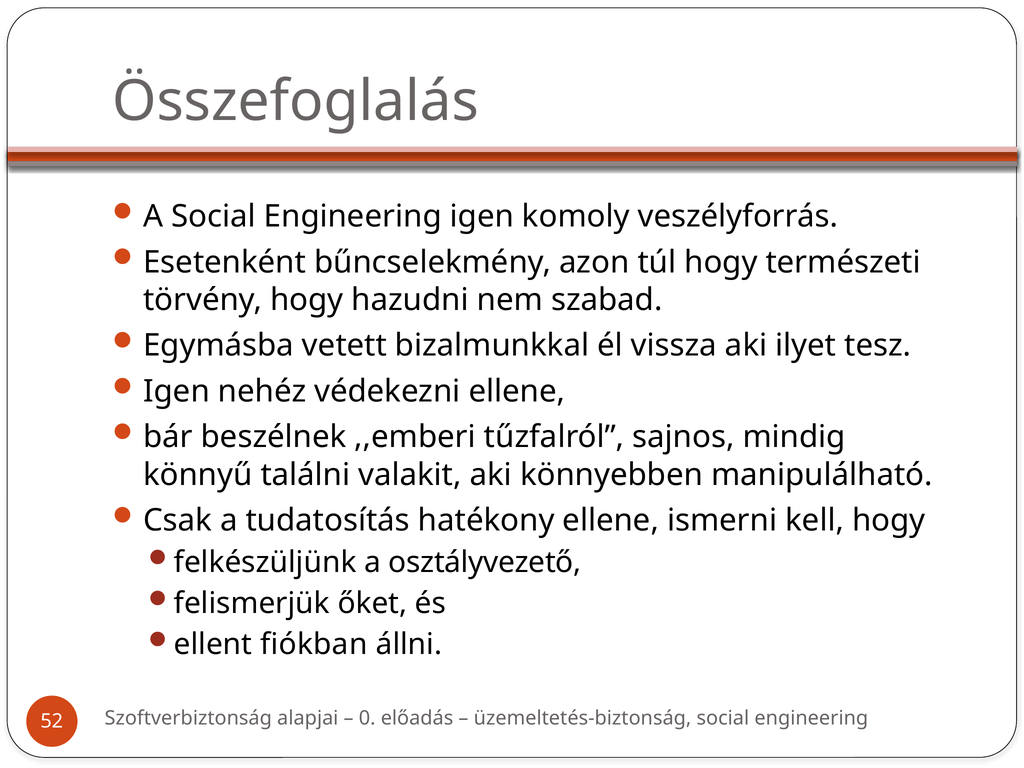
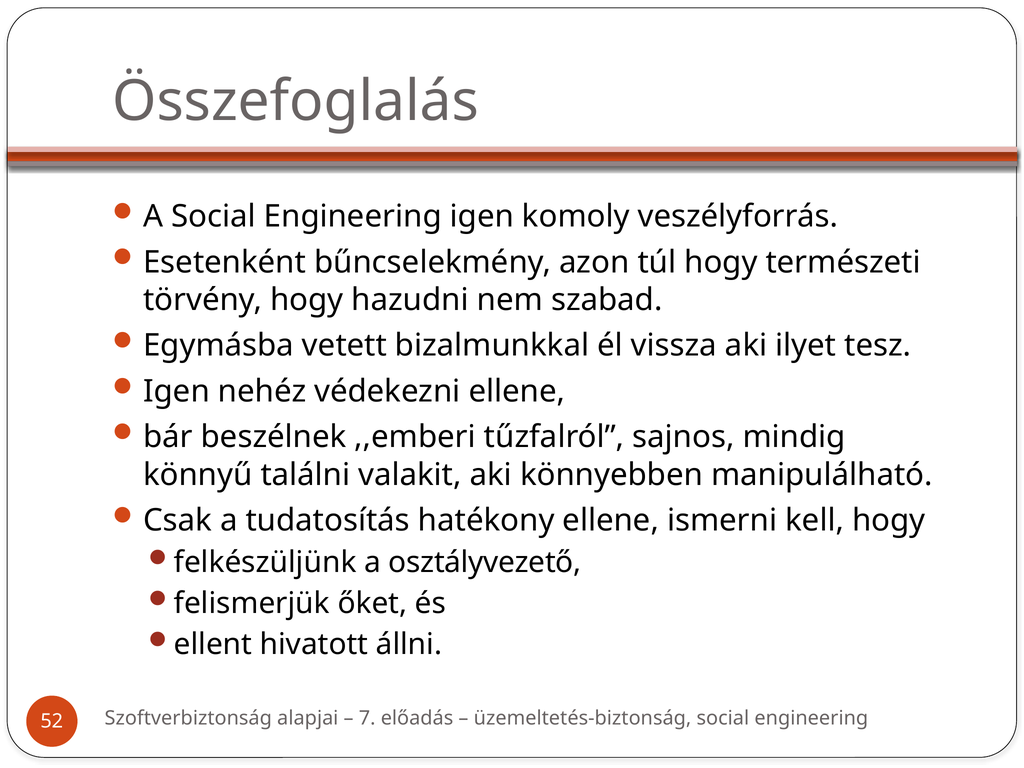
fiókban: fiókban -> hivatott (314, 645)
0: 0 -> 7 (367, 718)
